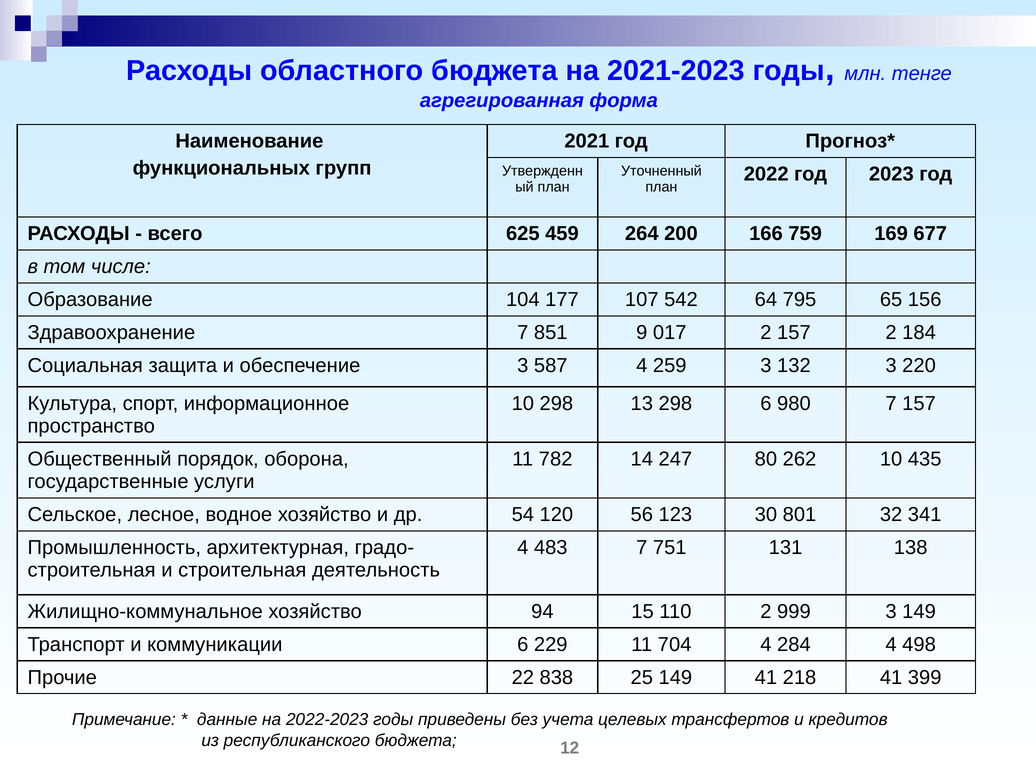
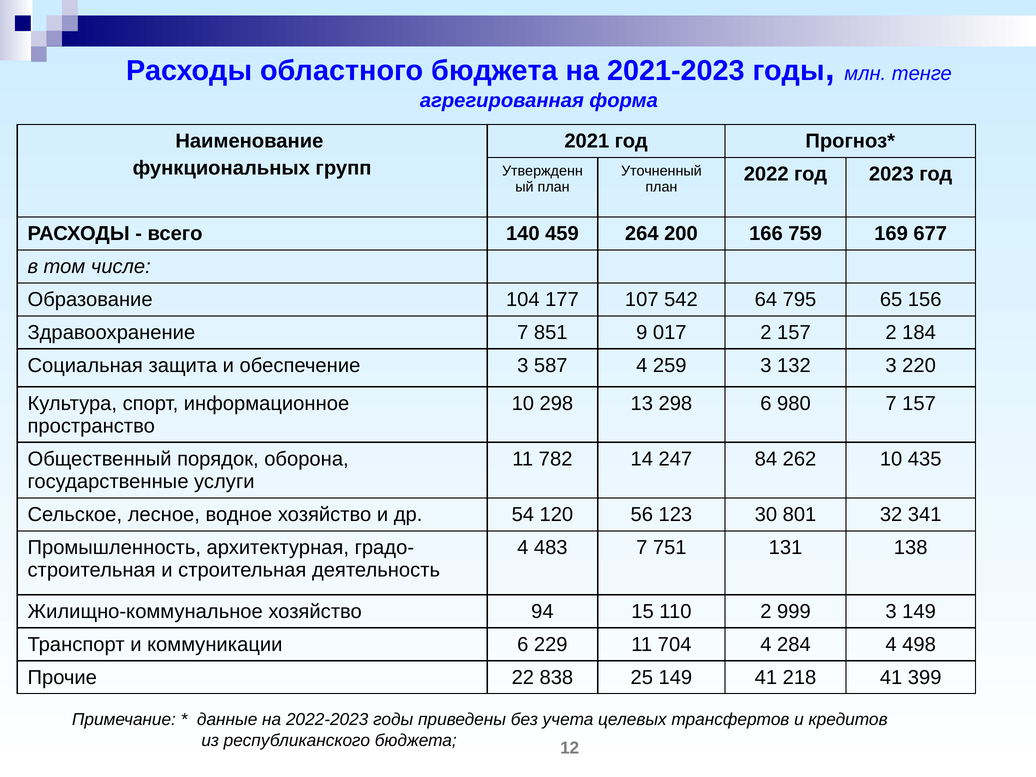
625: 625 -> 140 (523, 234)
80: 80 -> 84 (766, 459)
